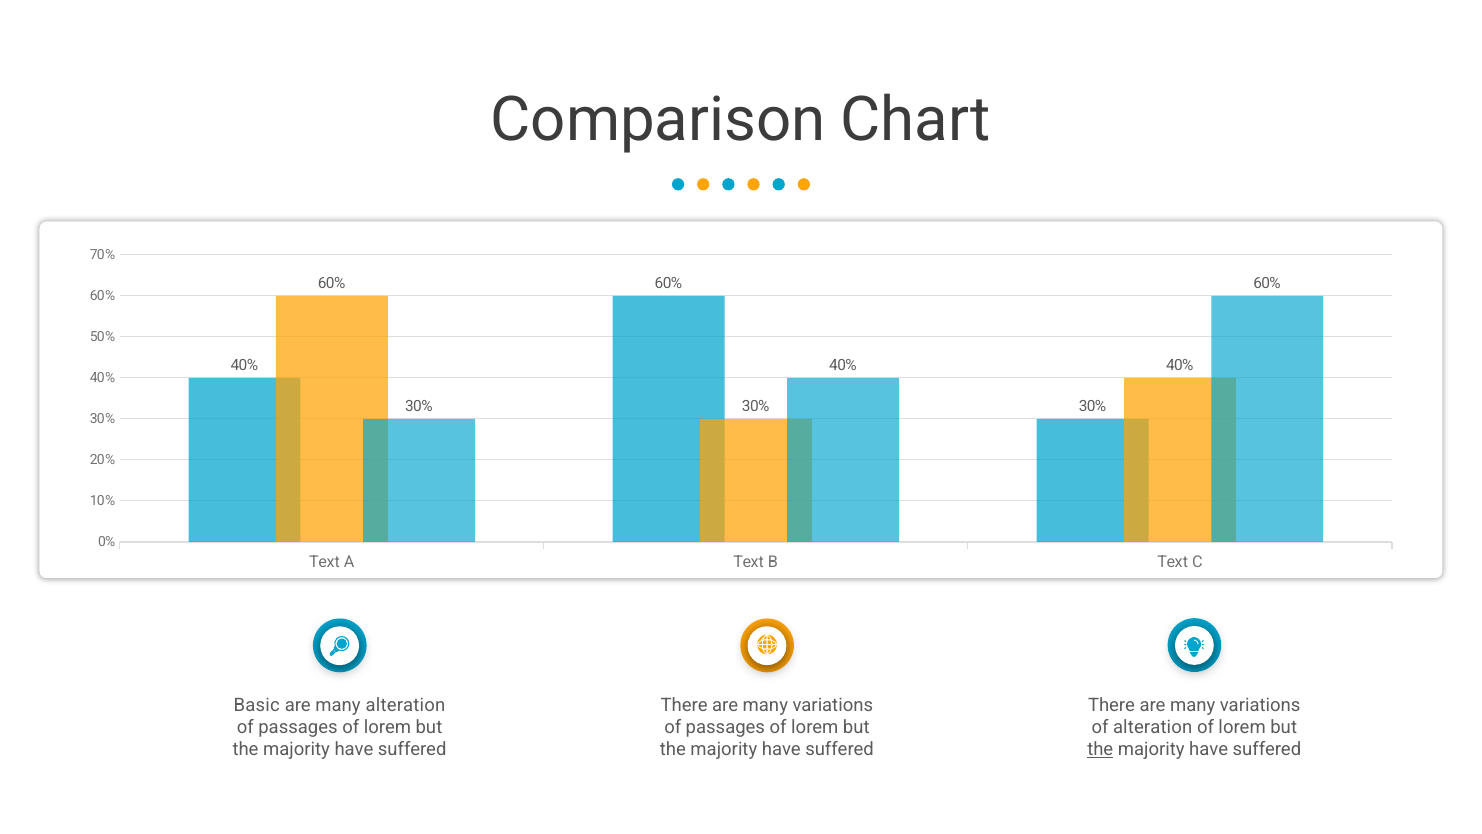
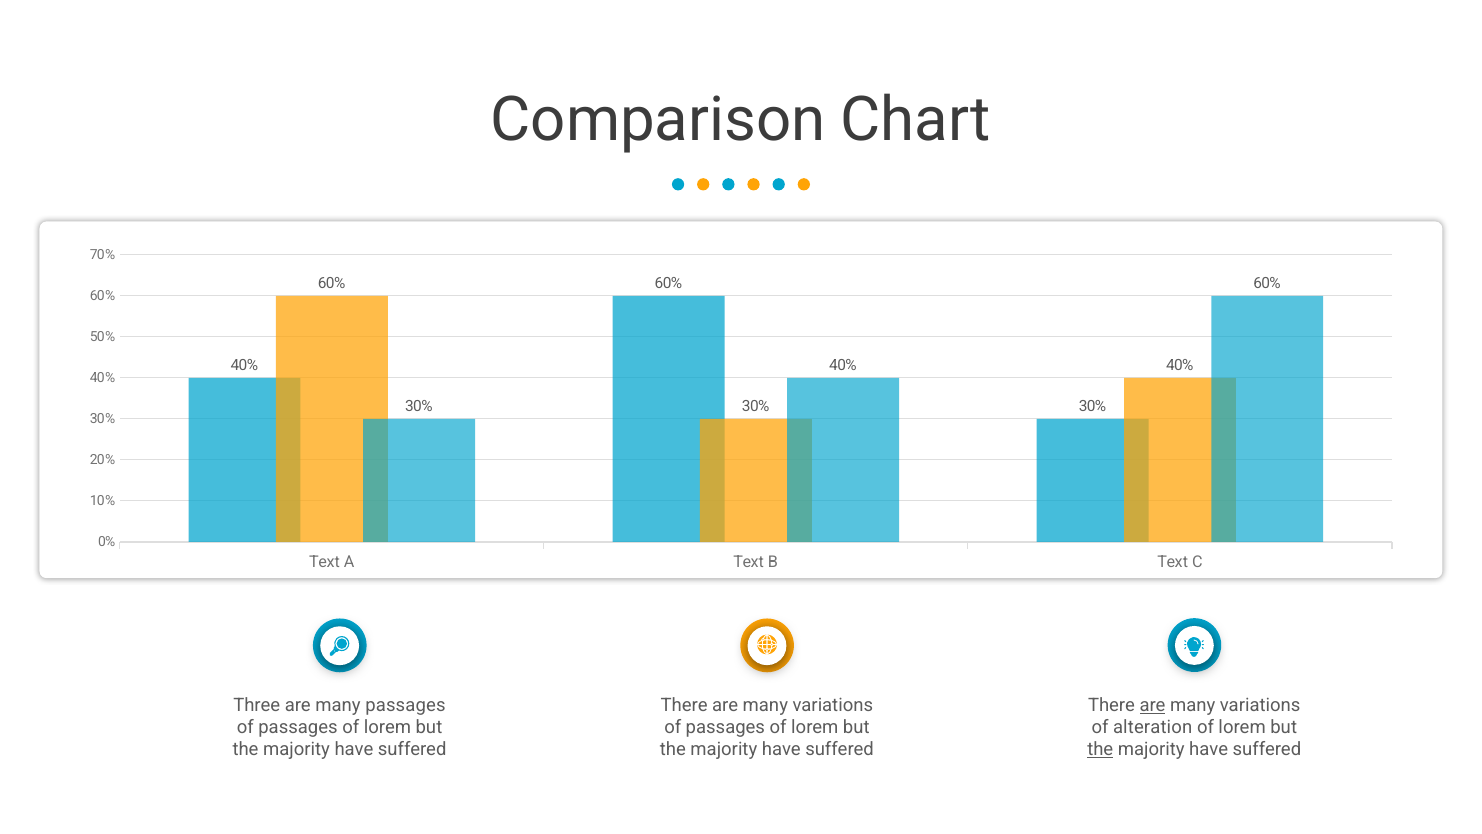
Basic: Basic -> Three (257, 705)
many alteration: alteration -> passages (405, 705)
are underline: none -> present (1153, 705)
